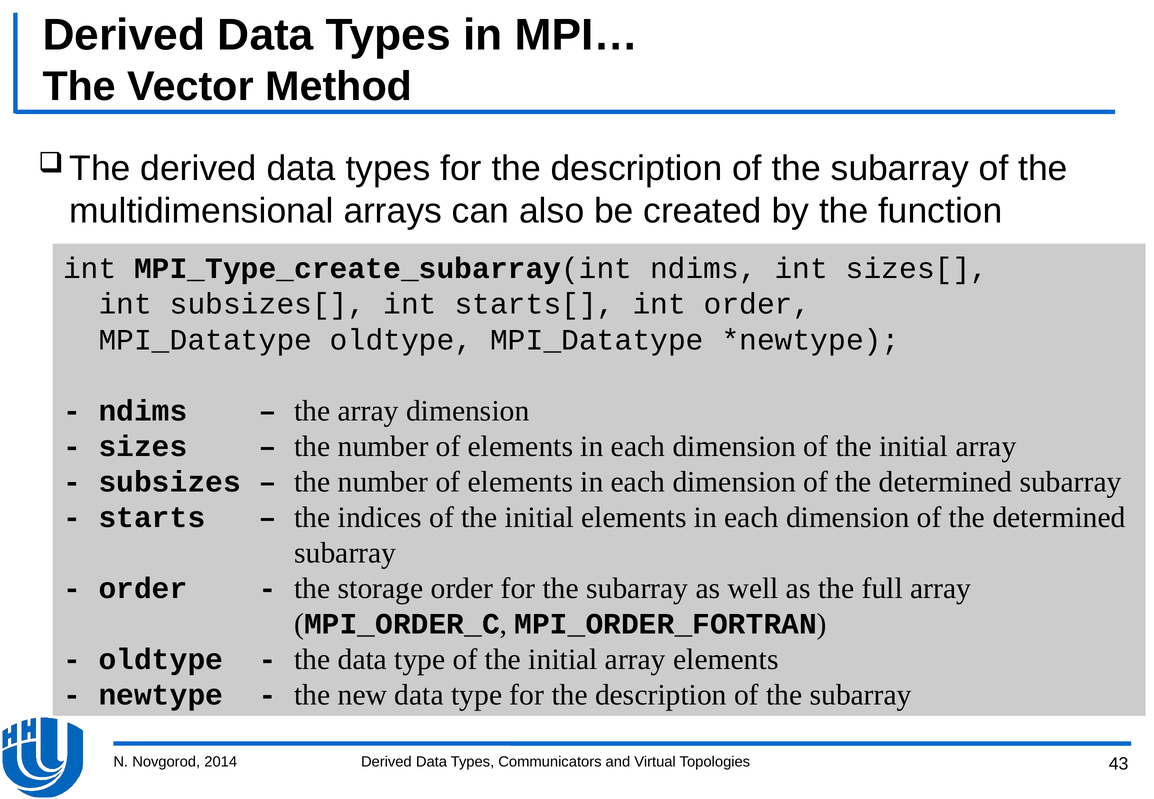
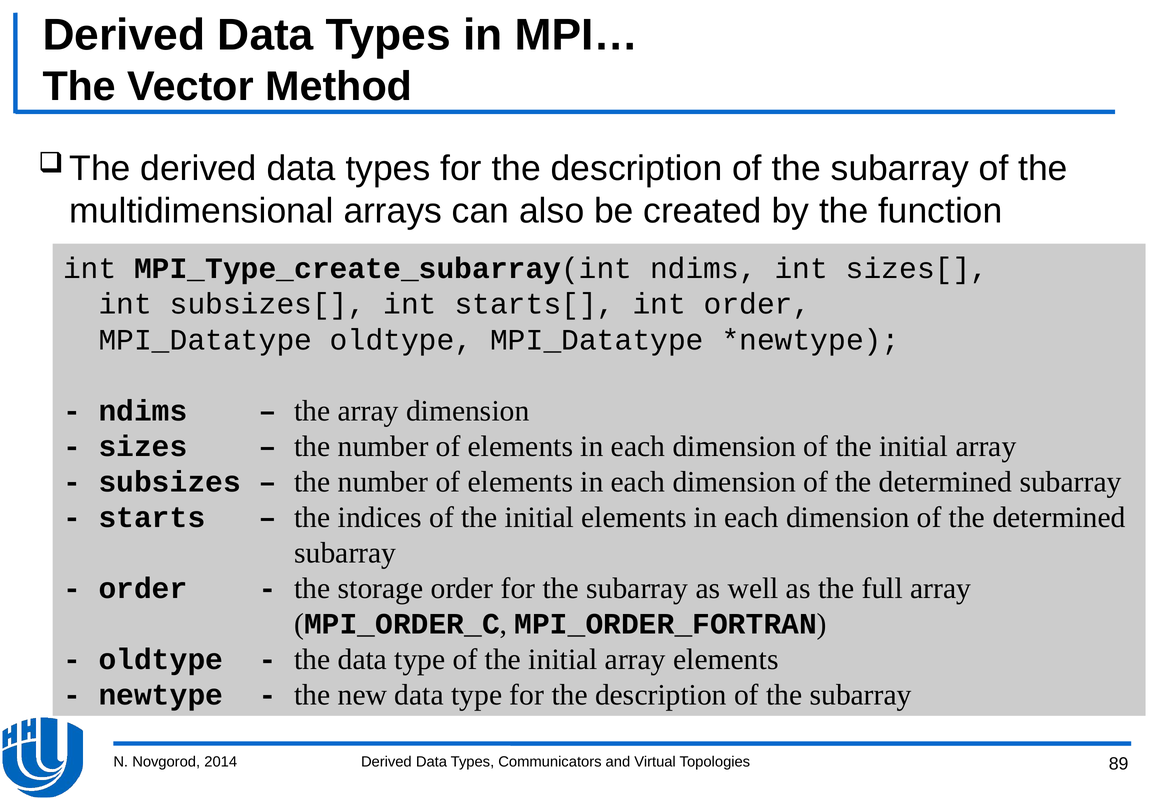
43: 43 -> 89 (1119, 764)
